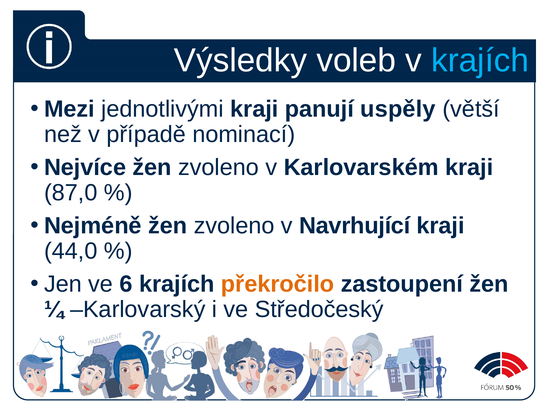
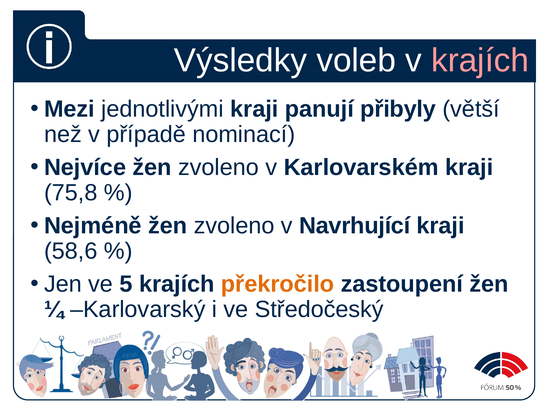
krajích colour: light blue -> pink (480, 60)
uspěly: uspěly -> přibyly (398, 109)
87,0: 87,0 -> 75,8 (71, 193)
44,0: 44,0 -> 58,6 (71, 251)
6: 6 -> 5 (126, 284)
